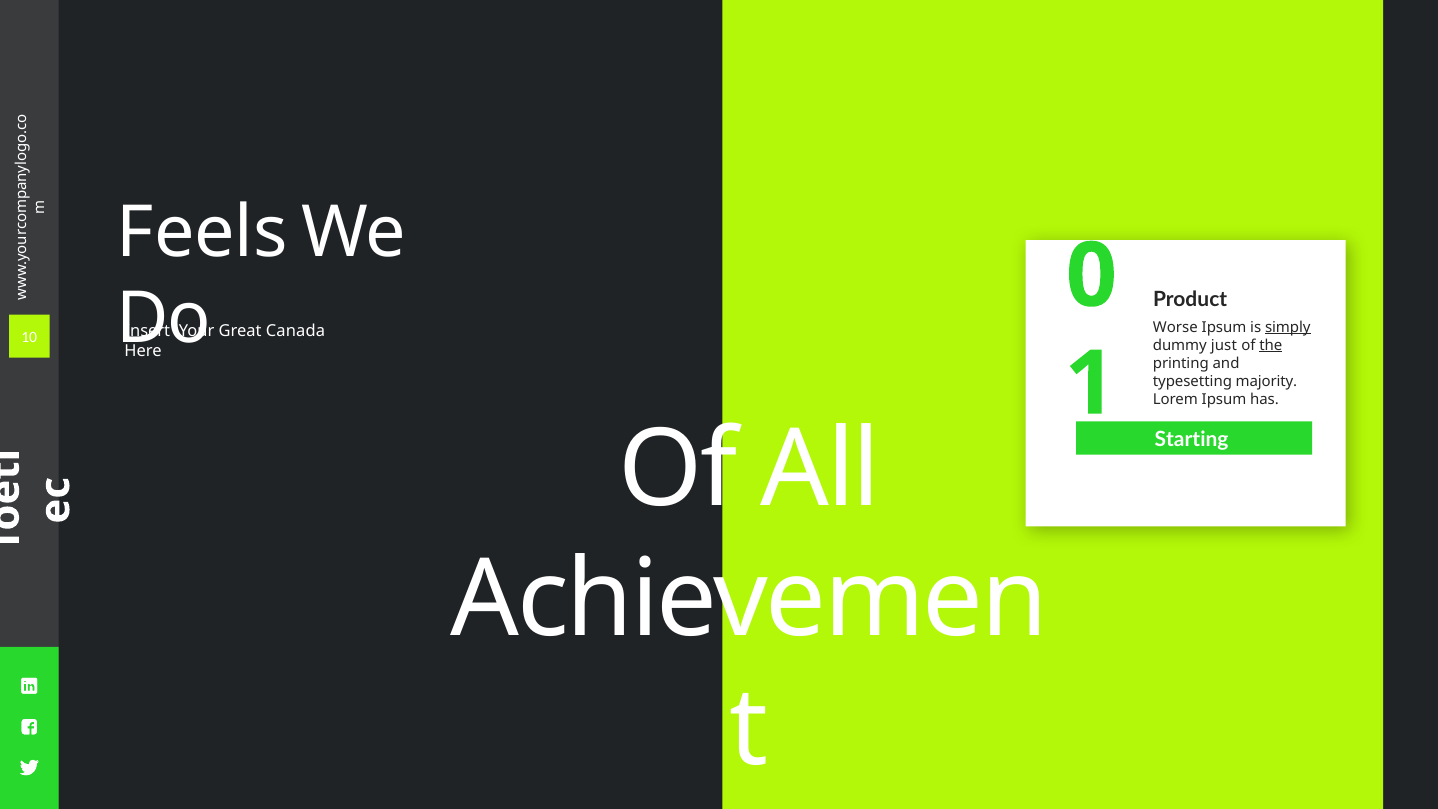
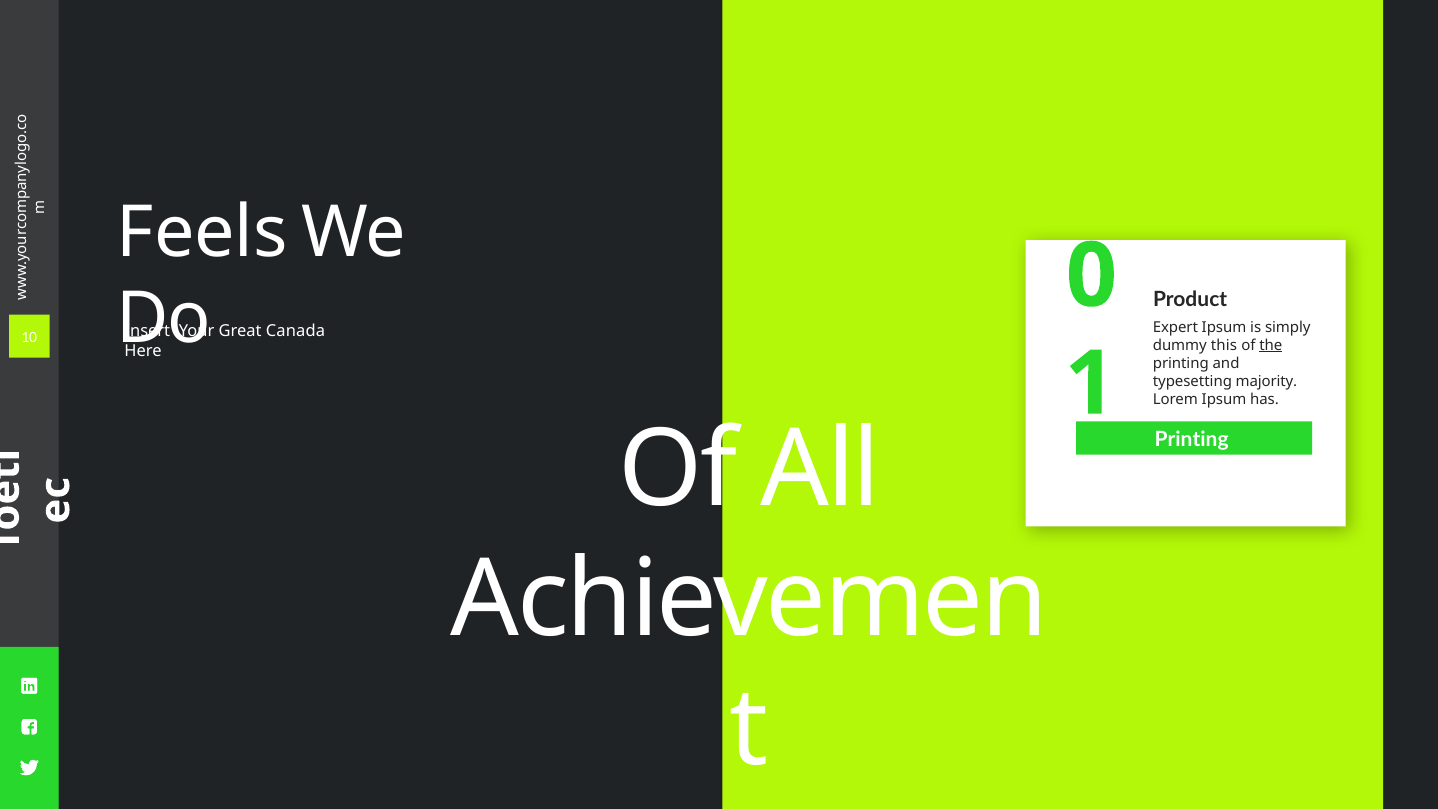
Worse: Worse -> Expert (1175, 327)
simply underline: present -> none (1288, 327)
just: just -> this (1224, 345)
Starting: Starting -> Printing (1192, 439)
